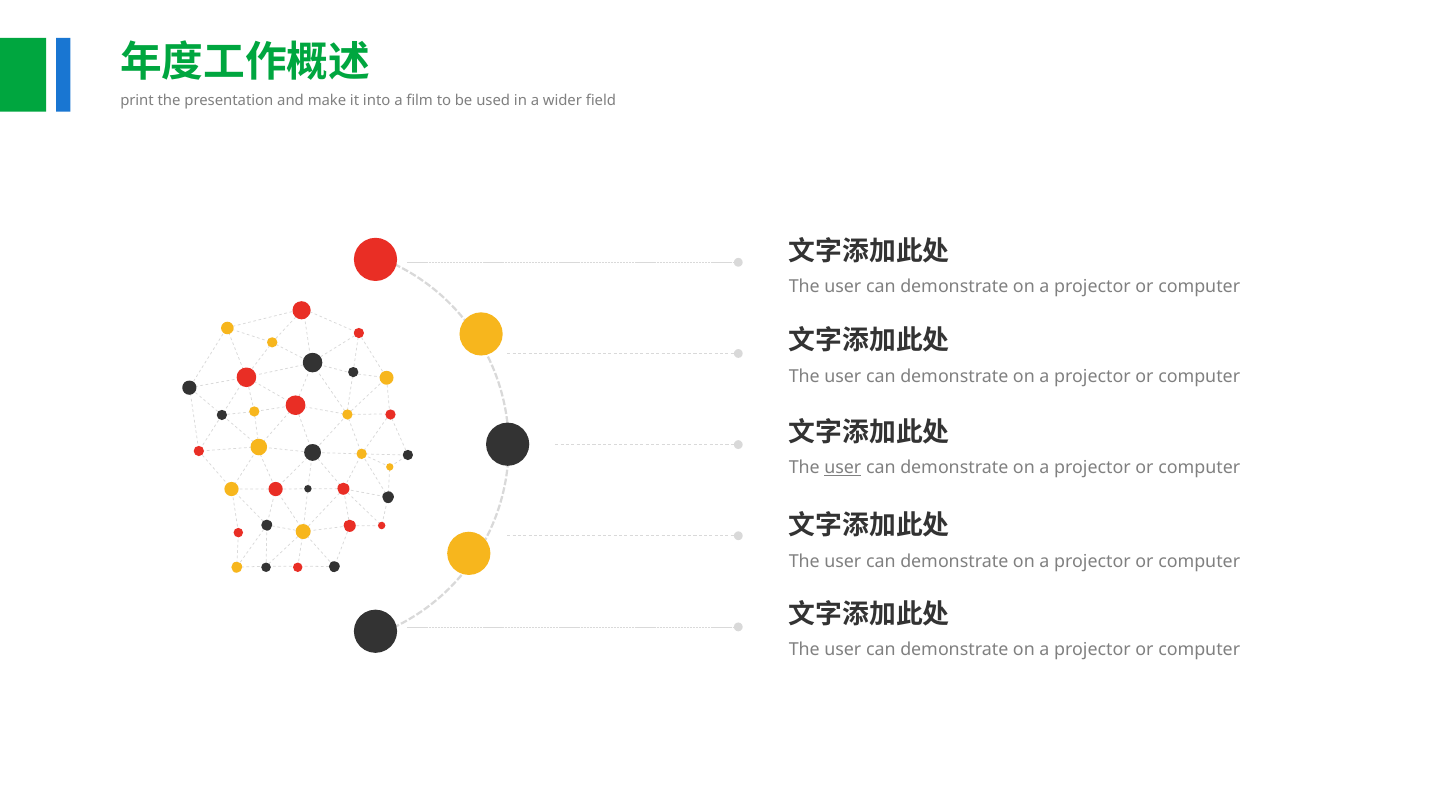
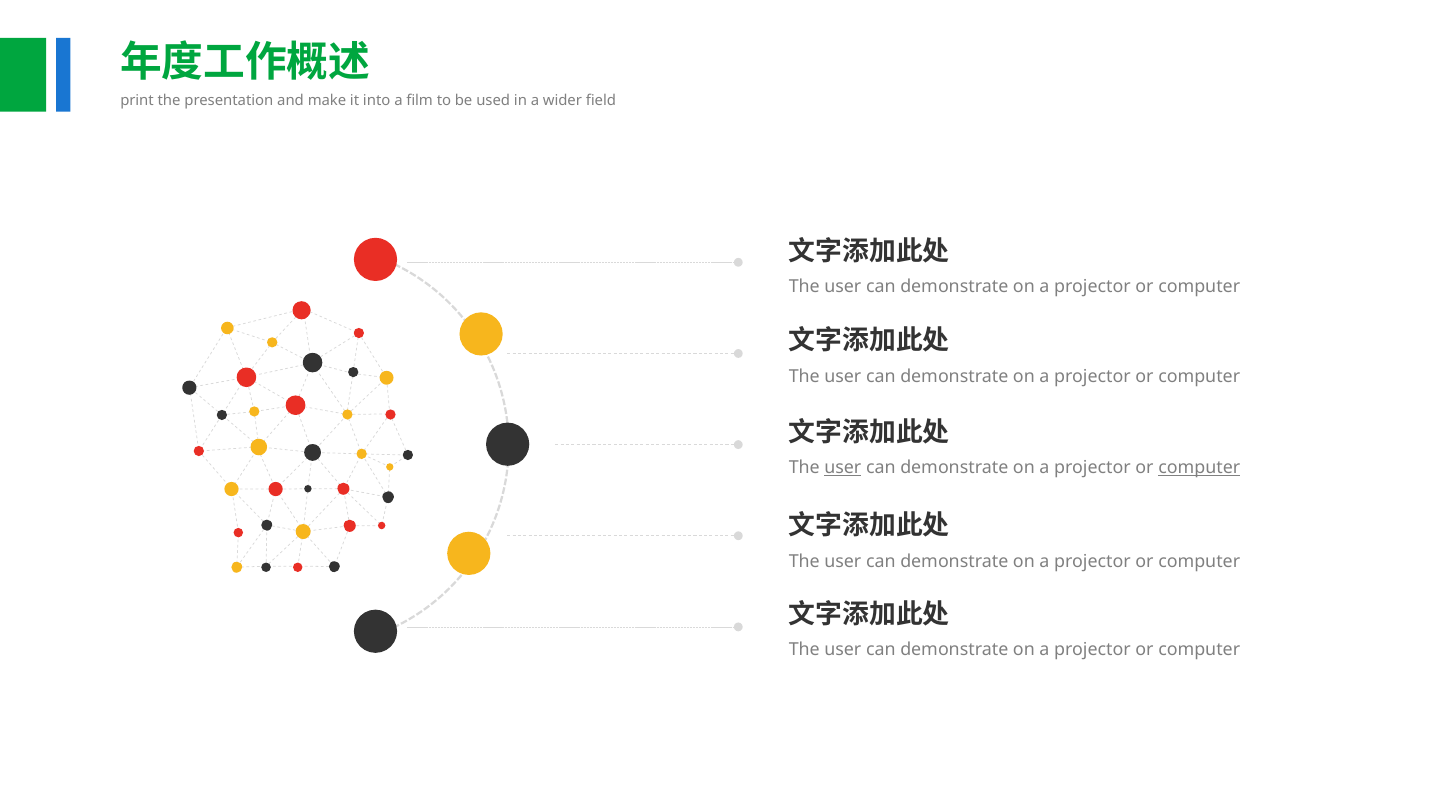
computer underline: none -> present (1199, 468)
